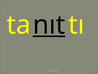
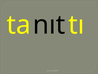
nıt underline: present -> none (49, 25)
